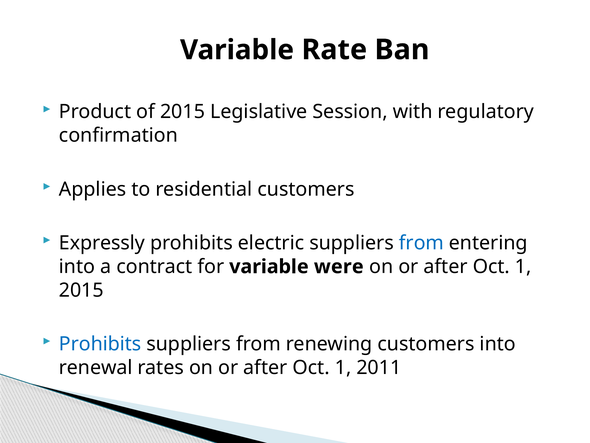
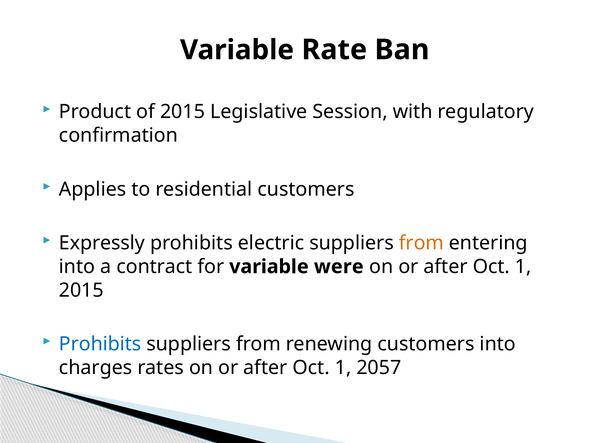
from colour: blue -> orange (421, 243)
renewal: renewal -> charges (96, 367)
2011: 2011 -> 2057 (379, 367)
